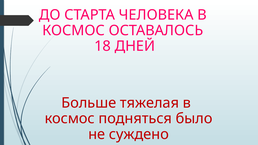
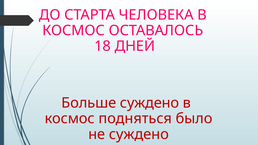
Больше тяжелая: тяжелая -> суждено (150, 103)
